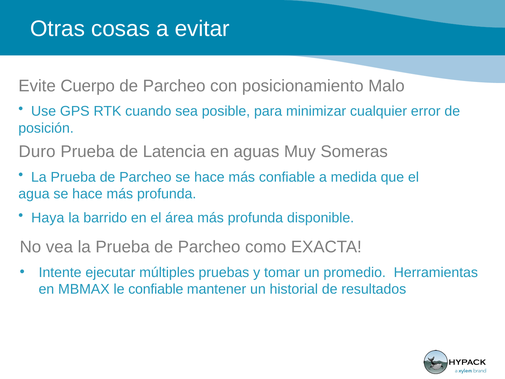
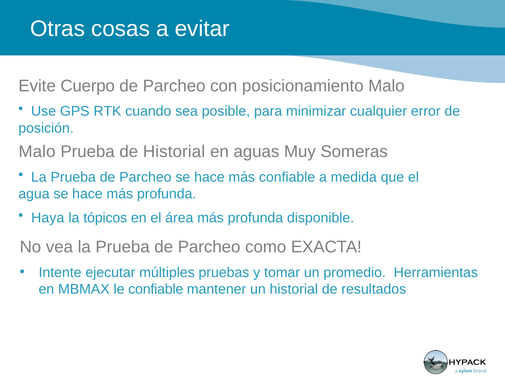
Duro: Duro -> Malo (37, 152)
de Latencia: Latencia -> Historial (174, 152)
barrido: barrido -> tópicos (105, 218)
